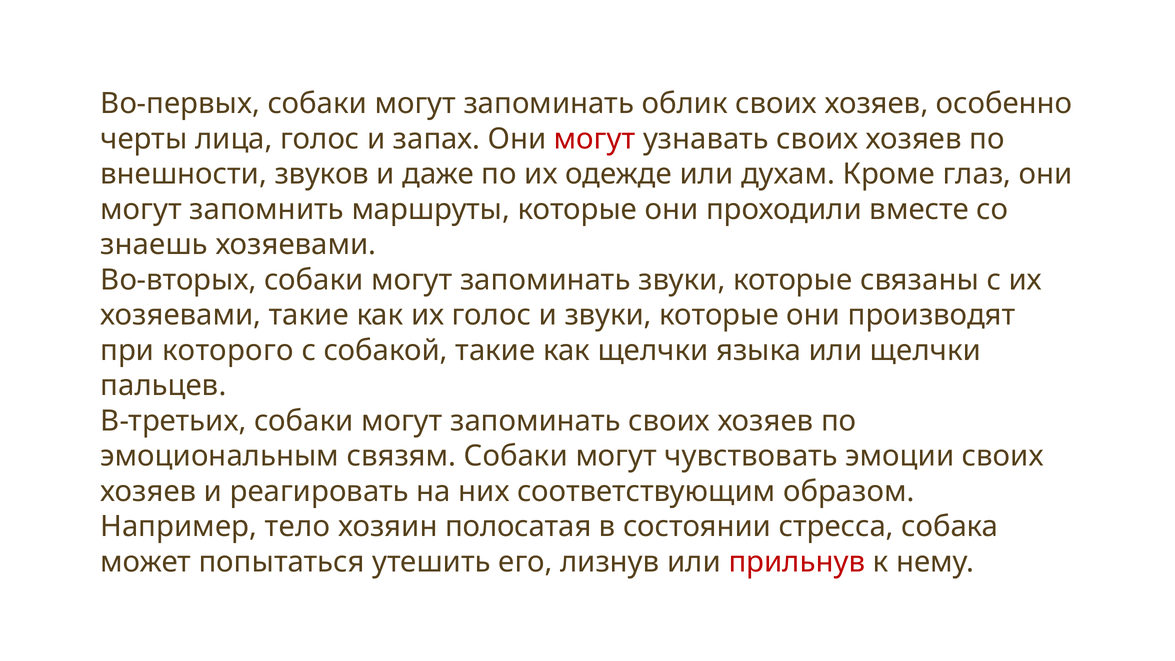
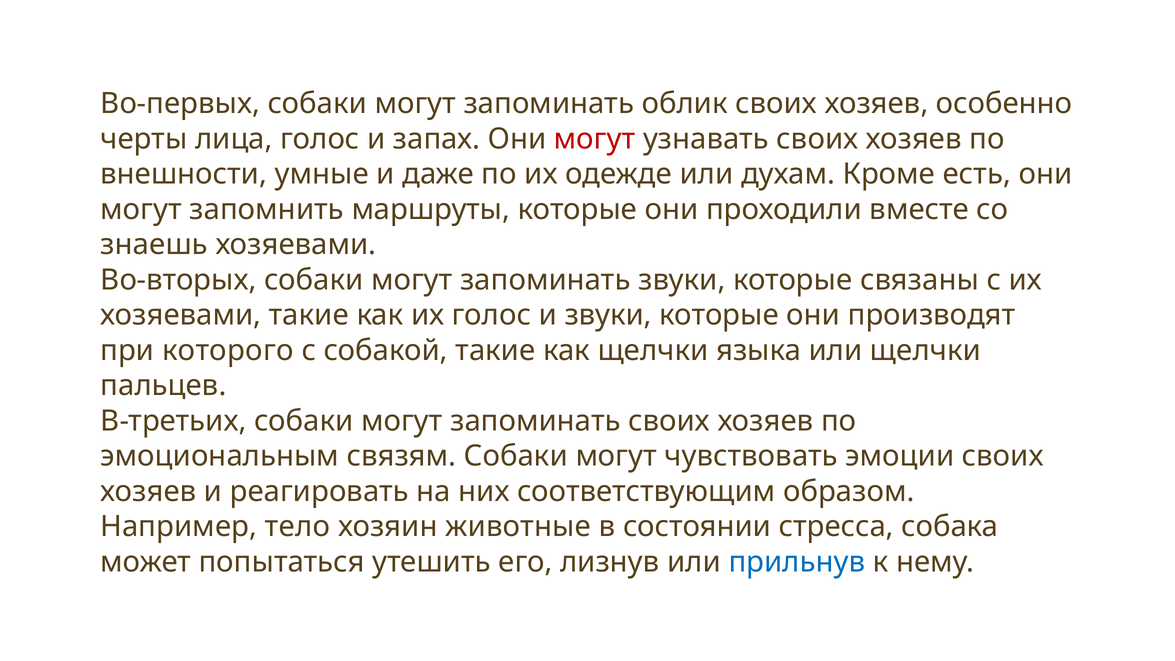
звуков: звуков -> умные (322, 174)
глаз: глаз -> есть (977, 174)
полосатая: полосатая -> животные (518, 527)
прильнув colour: red -> blue (797, 562)
